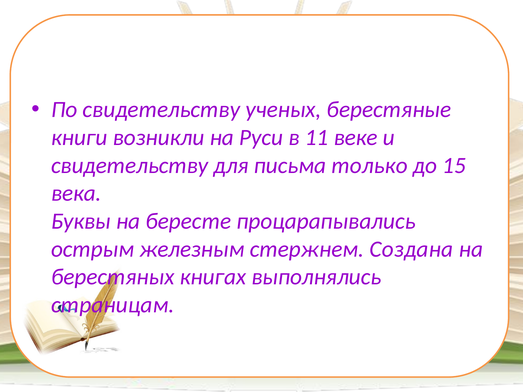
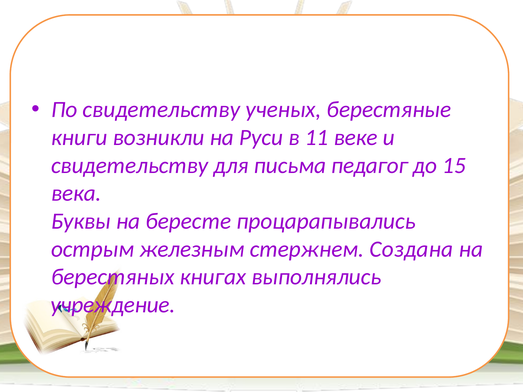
только: только -> педагог (370, 166)
страницам: страницам -> учреждение (113, 305)
